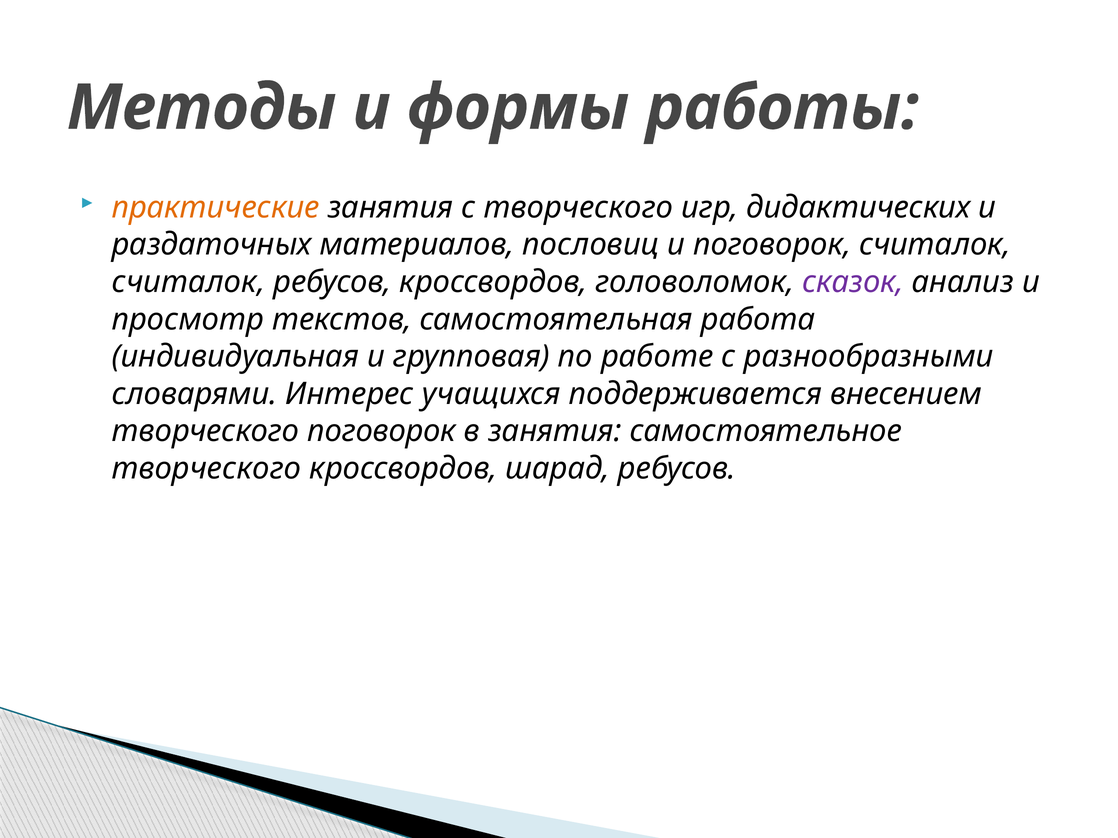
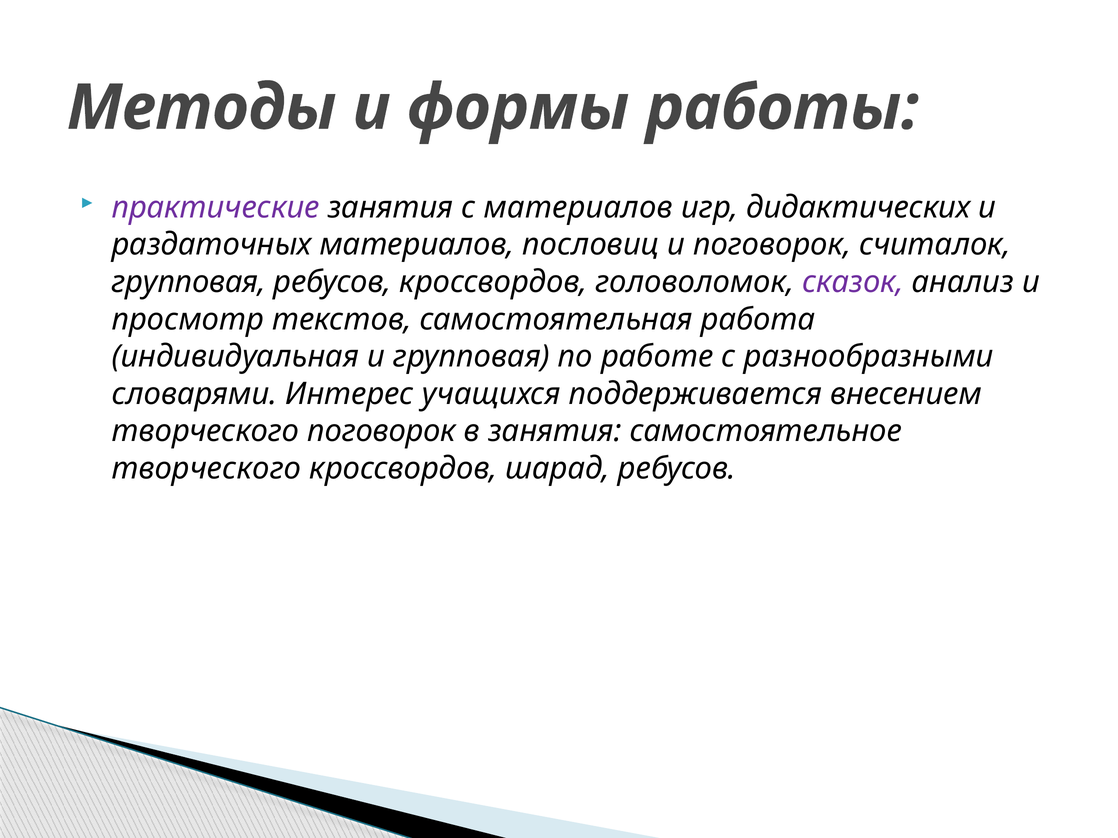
практические colour: orange -> purple (216, 207)
с творческого: творческого -> материалов (578, 207)
считалок: считалок -> групповая (189, 282)
